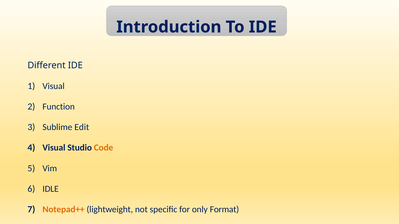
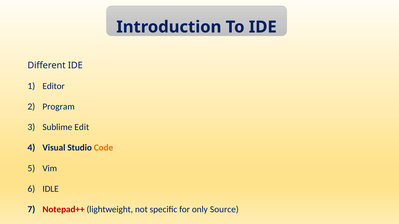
Visual: Visual -> Editor (54, 86)
Function: Function -> Program (59, 107)
Notepad++ colour: orange -> red (64, 210)
Format: Format -> Source (224, 210)
